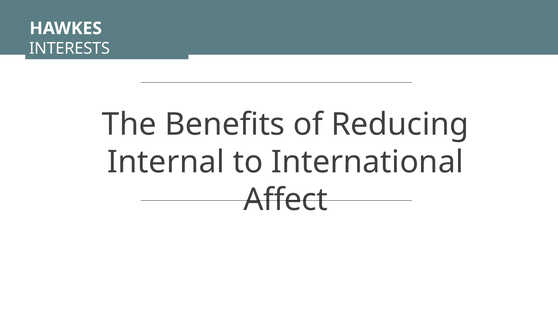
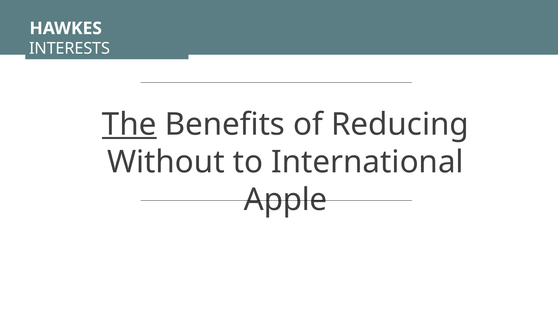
The underline: none -> present (129, 124)
Internal: Internal -> Without (166, 162)
Affect: Affect -> Apple (286, 200)
